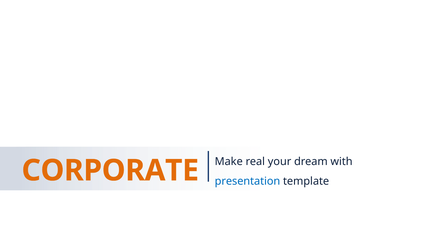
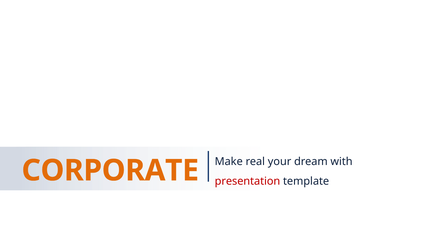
presentation colour: blue -> red (247, 181)
